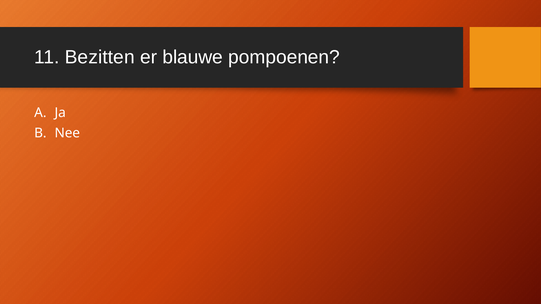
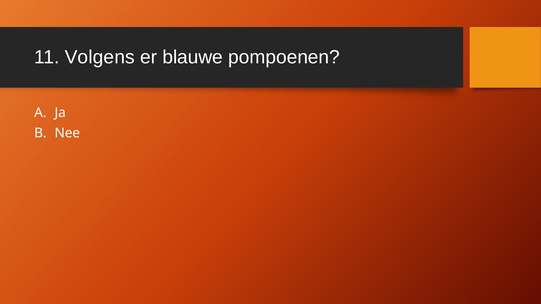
Bezitten: Bezitten -> Volgens (100, 57)
